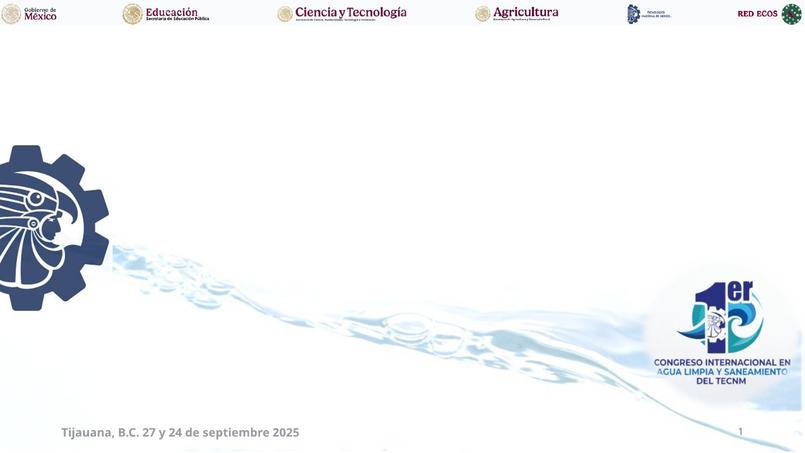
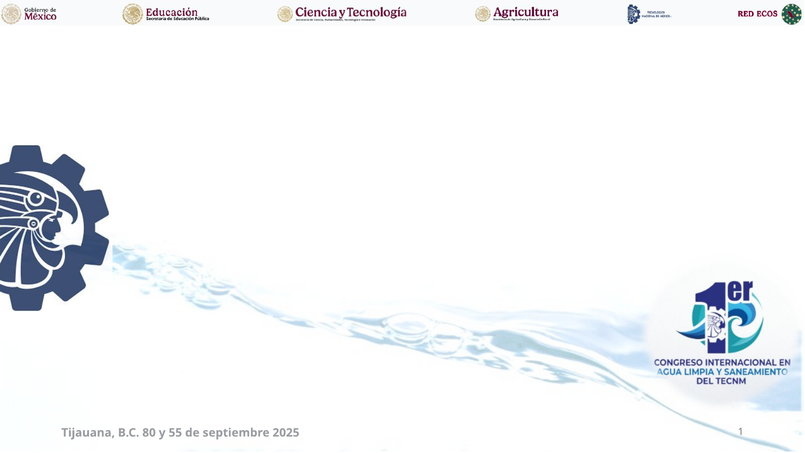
27: 27 -> 80 (149, 433)
24: 24 -> 55 (175, 433)
